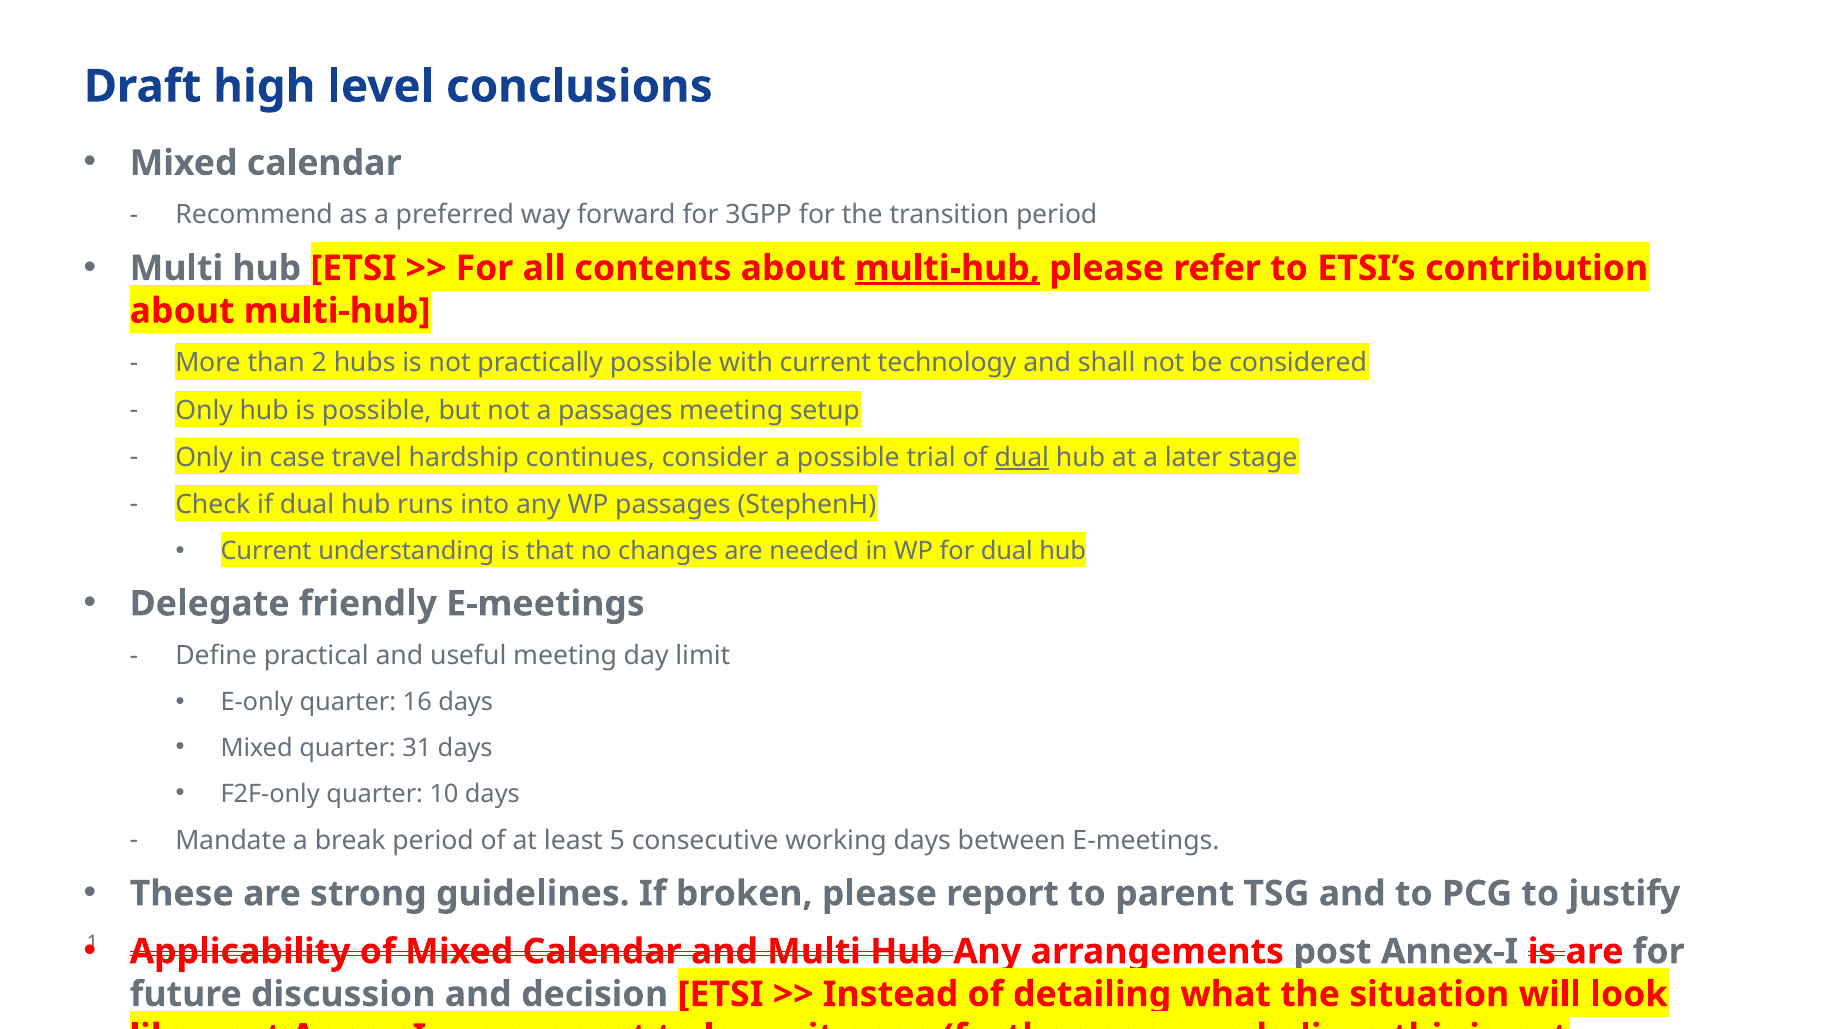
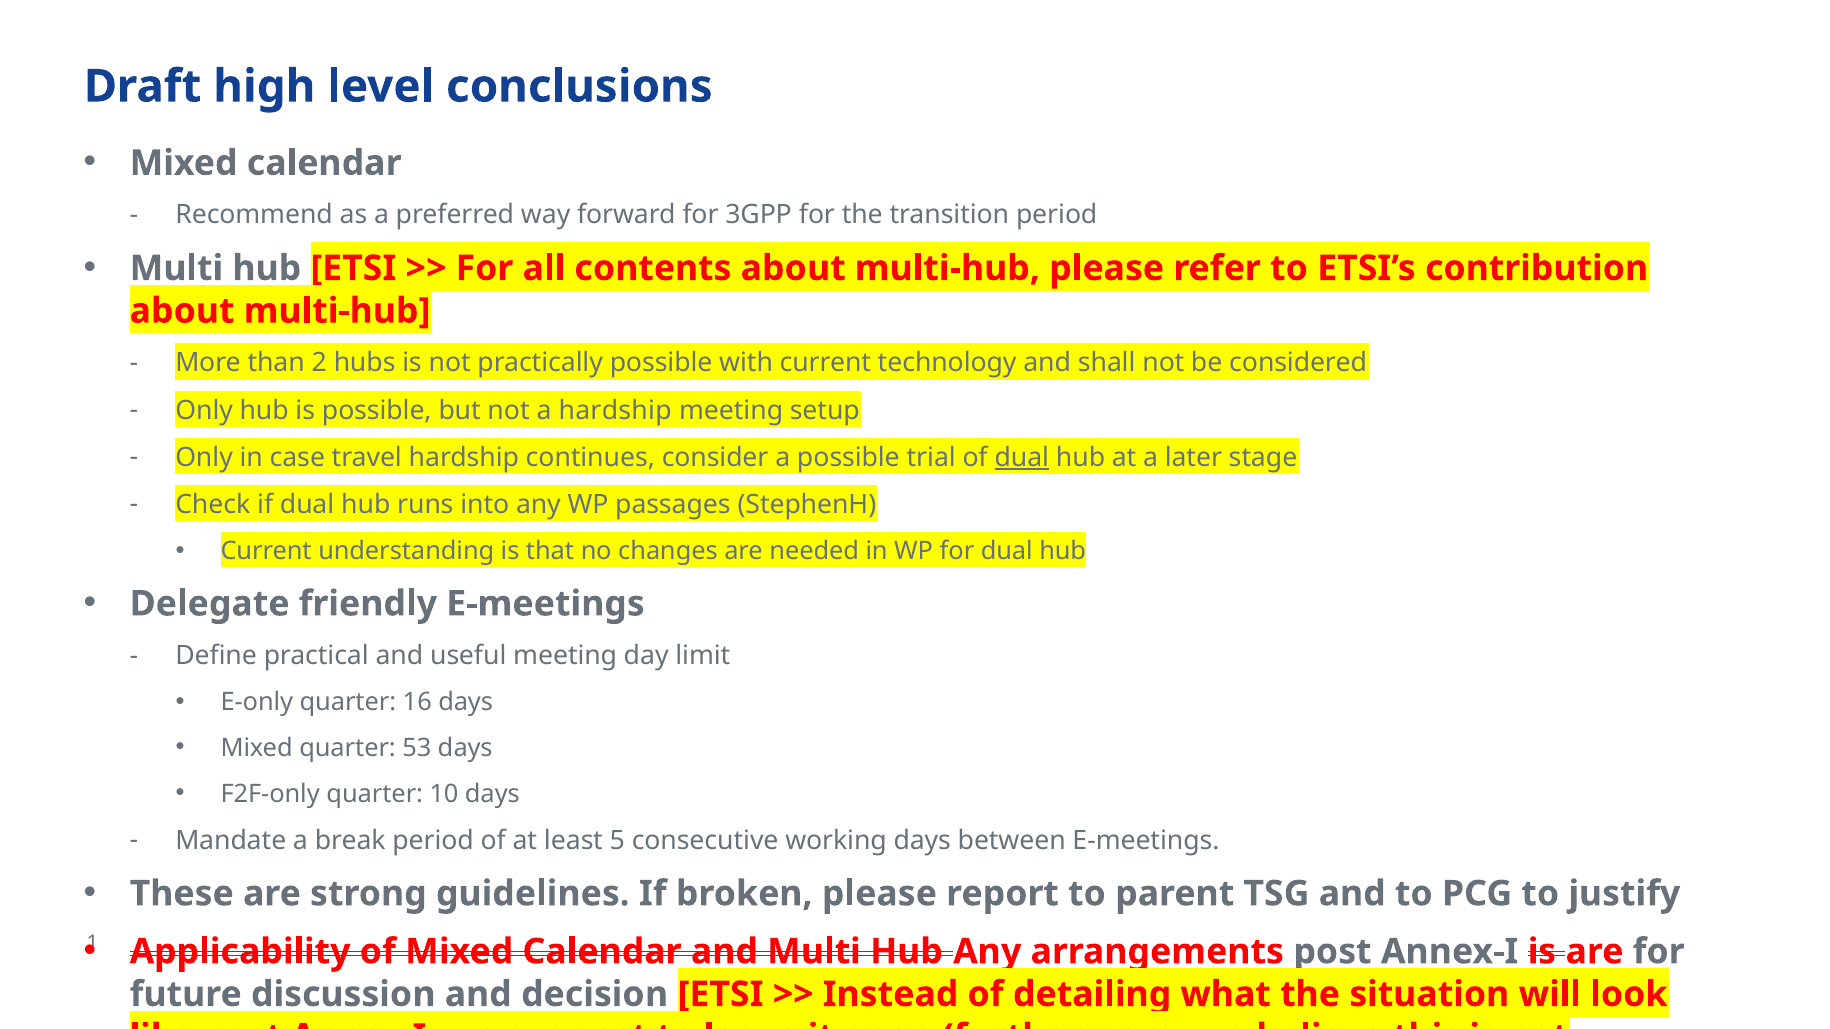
multi-hub underline: present -> none (947, 268)
a passages: passages -> hardship (615, 410)
31: 31 -> 53 (417, 748)
